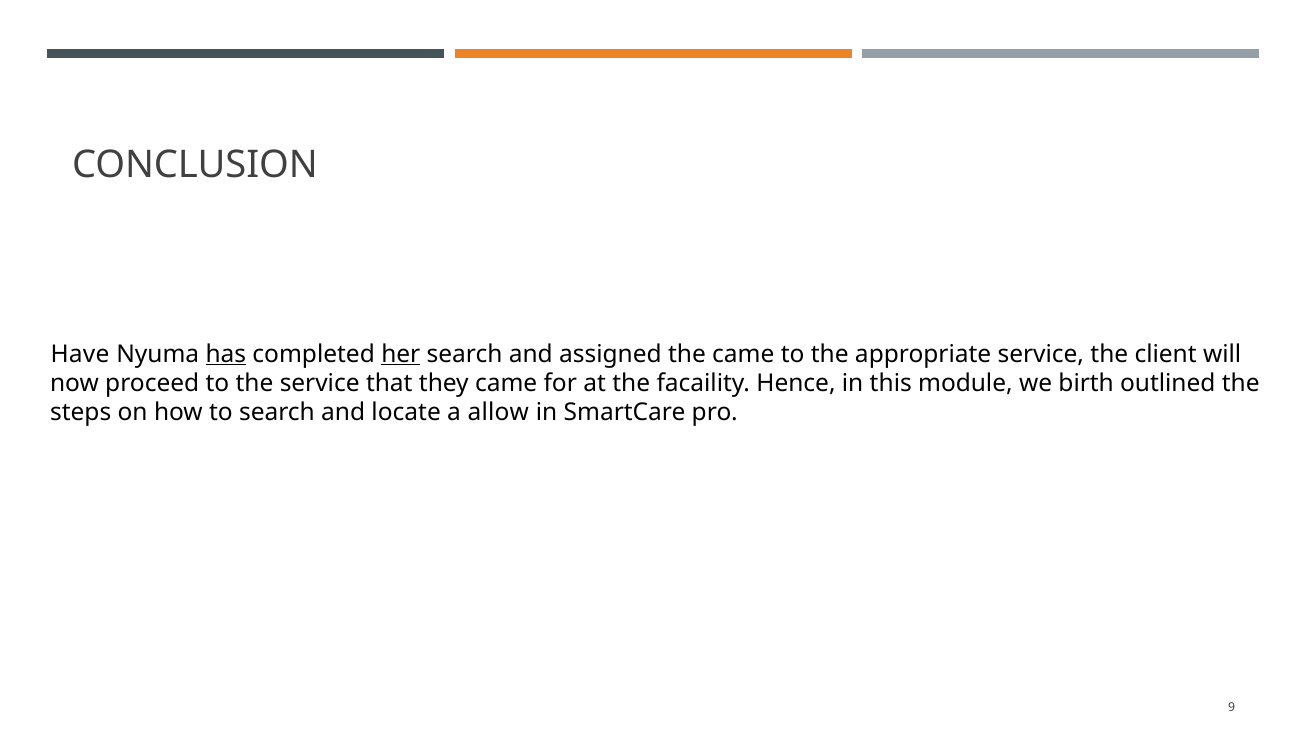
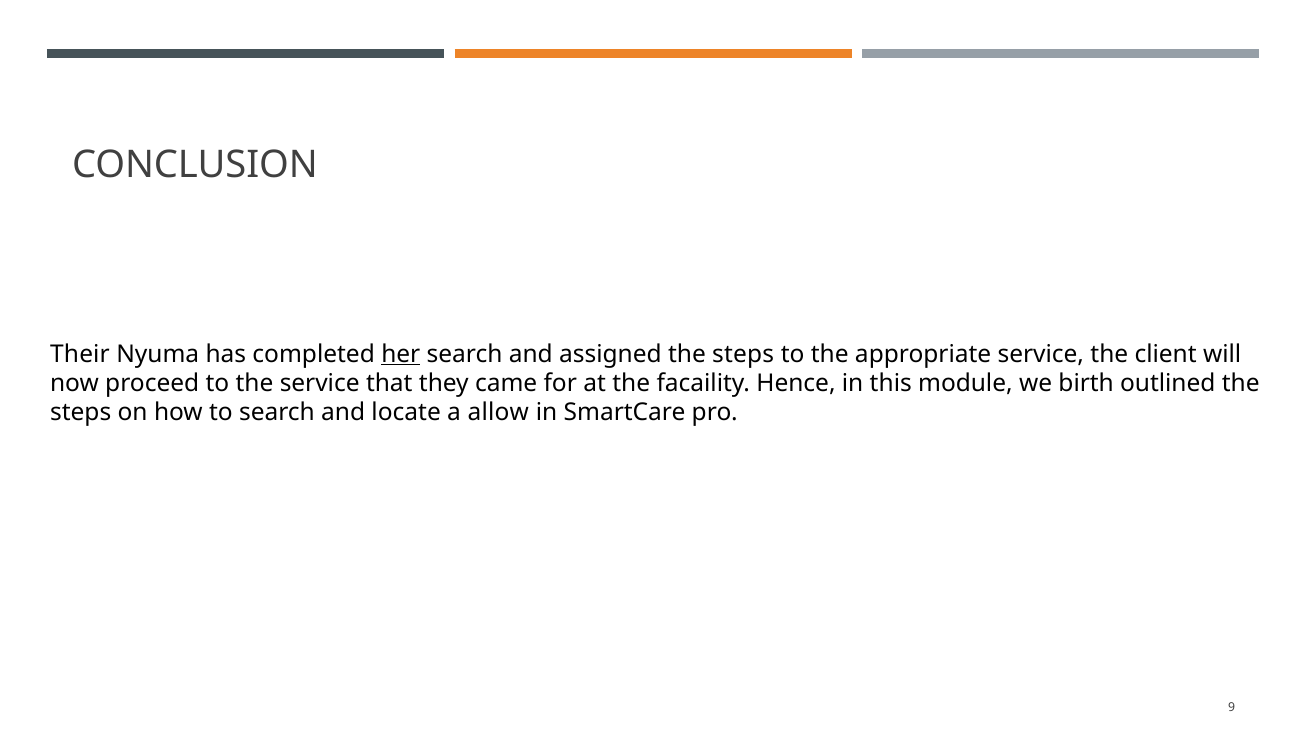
Have: Have -> Their (80, 354)
has underline: present -> none (226, 354)
assigned the came: came -> steps (743, 354)
